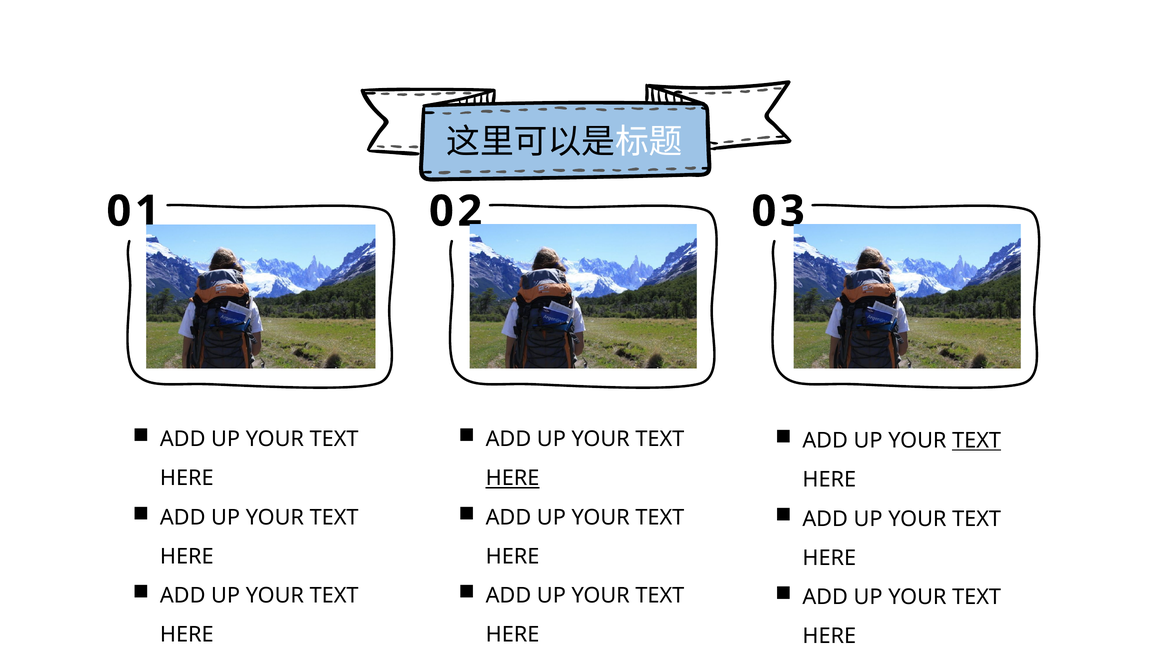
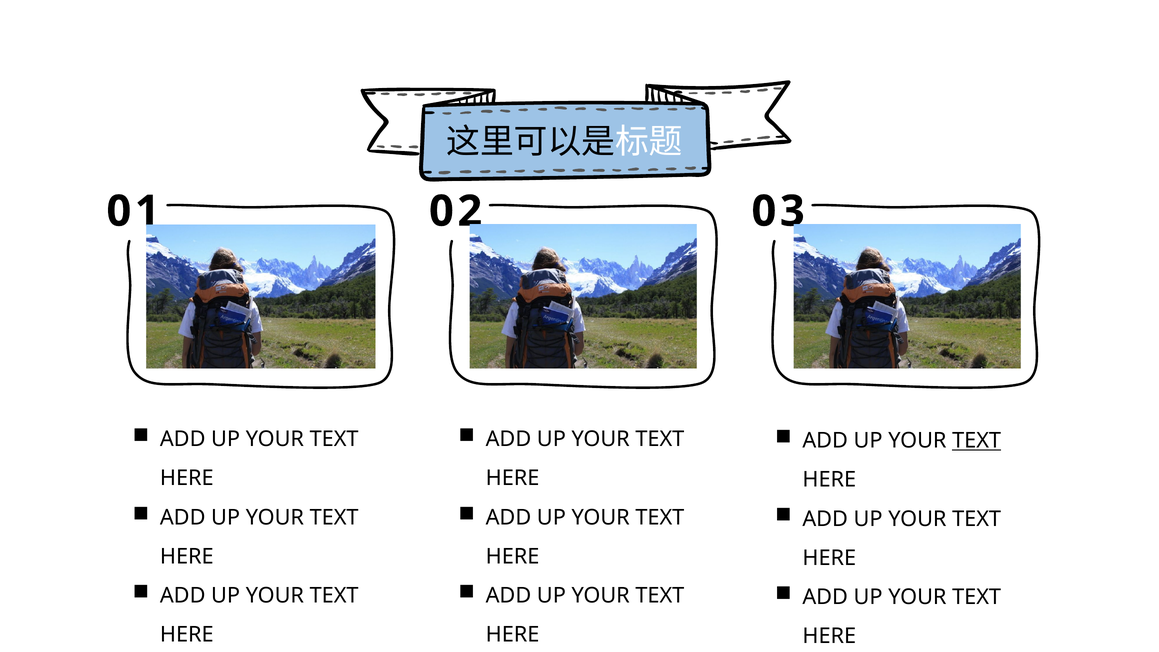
HERE underline: present -> none (513, 478)
